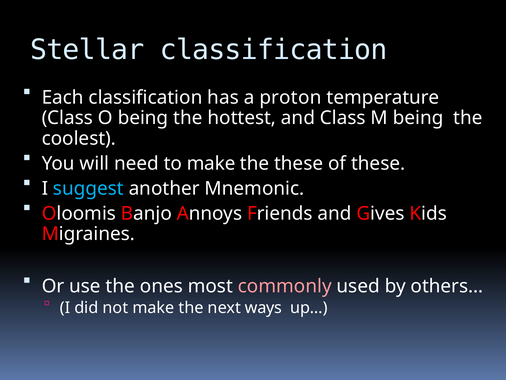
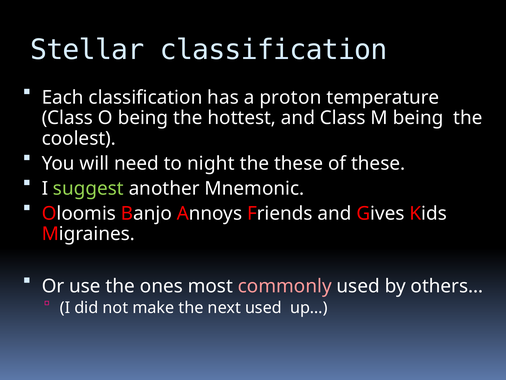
to make: make -> night (211, 163)
suggest colour: light blue -> light green (88, 188)
next ways: ways -> used (263, 308)
